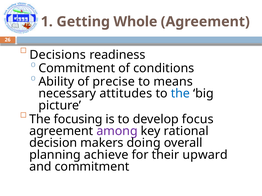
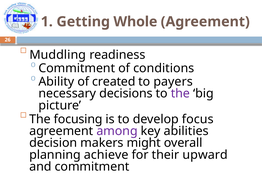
Decisions: Decisions -> Muddling (58, 55)
precise: precise -> created (114, 82)
means: means -> payers (173, 82)
attitudes: attitudes -> decisions (126, 94)
the colour: blue -> purple (180, 94)
rational: rational -> abilities (186, 131)
doing: doing -> might (144, 143)
